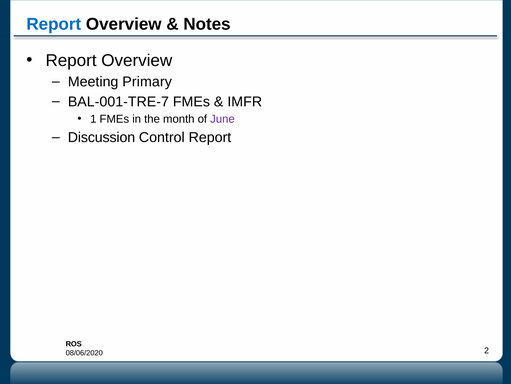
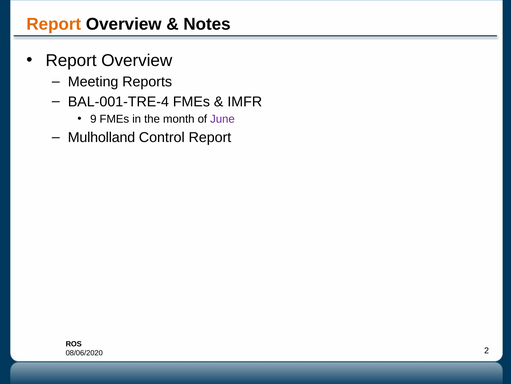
Report colour: blue -> orange (54, 24)
Primary: Primary -> Reports (147, 82)
BAL-001-TRE-7: BAL-001-TRE-7 -> BAL-001-TRE-4 (118, 102)
1: 1 -> 9 (93, 119)
Discussion: Discussion -> Mulholland (101, 137)
